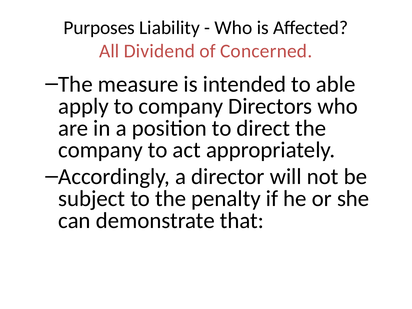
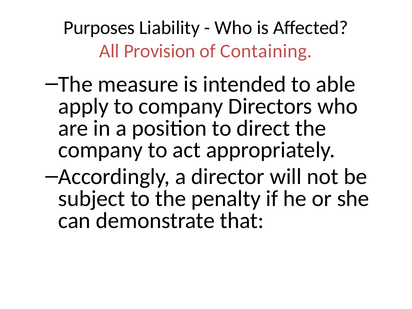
Dividend: Dividend -> Provision (160, 51)
Concerned: Concerned -> Containing (266, 51)
